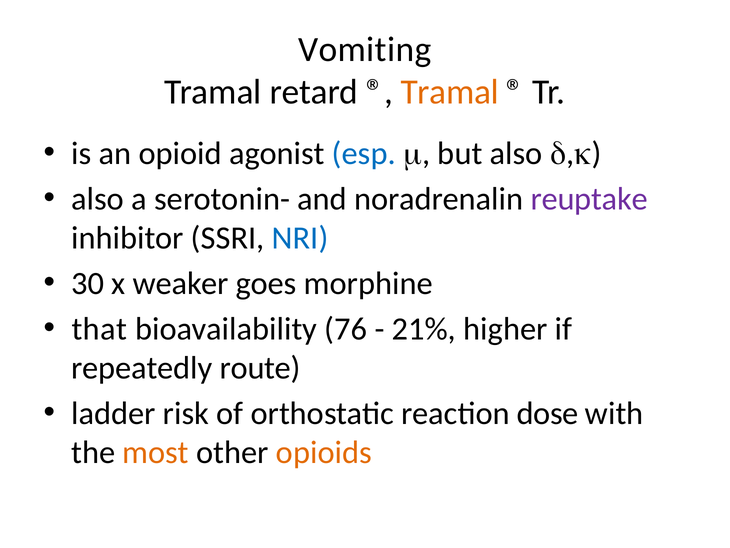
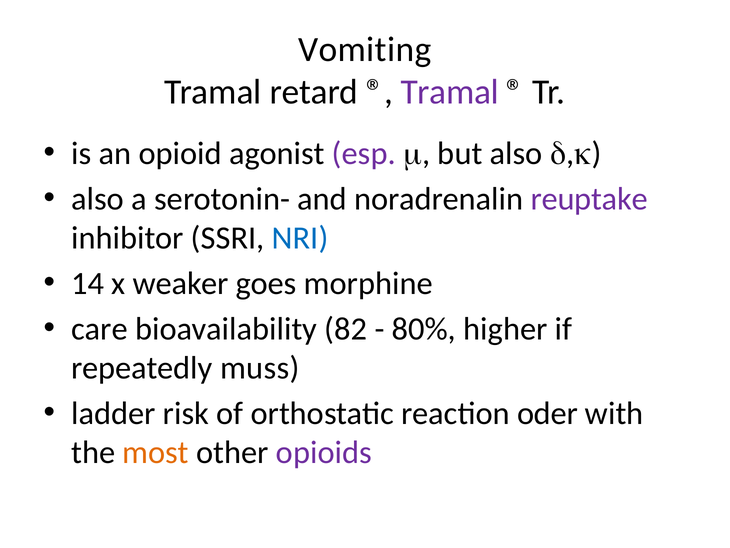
Tramal colour: orange -> purple (450, 92)
esp colour: blue -> purple (364, 153)
30: 30 -> 14 (88, 283)
that: that -> care (100, 329)
76: 76 -> 82 (346, 329)
21%: 21% -> 80% (424, 329)
route: route -> muss (260, 368)
dose: dose -> oder (547, 413)
opioids colour: orange -> purple (324, 452)
